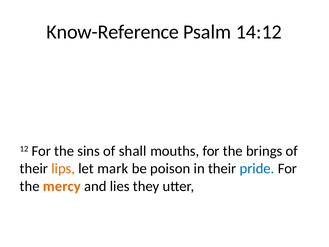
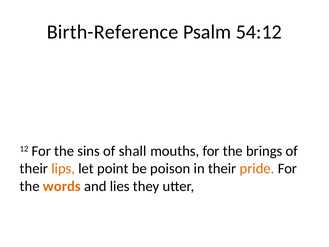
Know-Reference: Know-Reference -> Birth-Reference (113, 32)
14:12: 14:12 -> 54:12 (259, 32)
mark: mark -> point (113, 168)
pride colour: blue -> orange (257, 168)
mercy: mercy -> words (62, 186)
